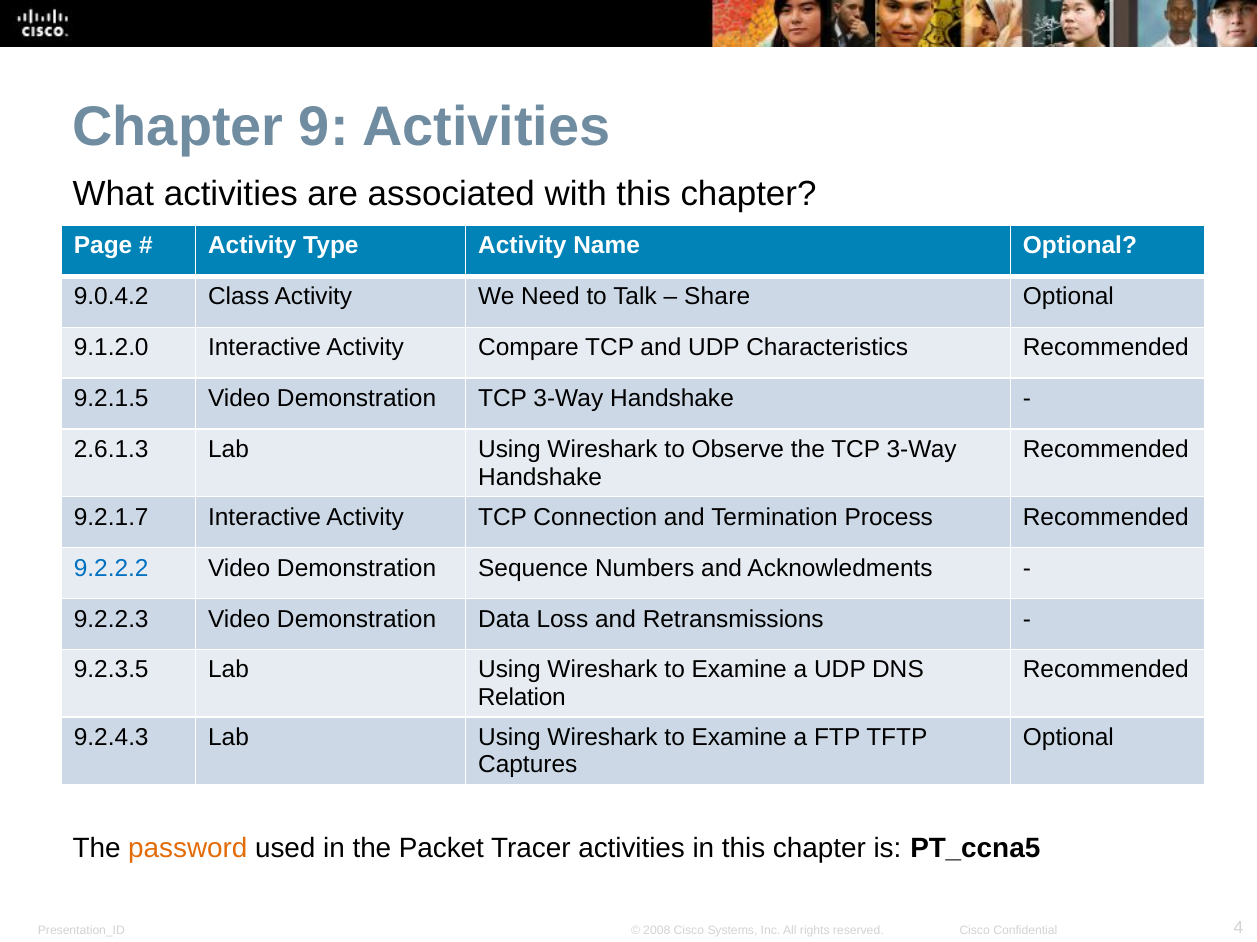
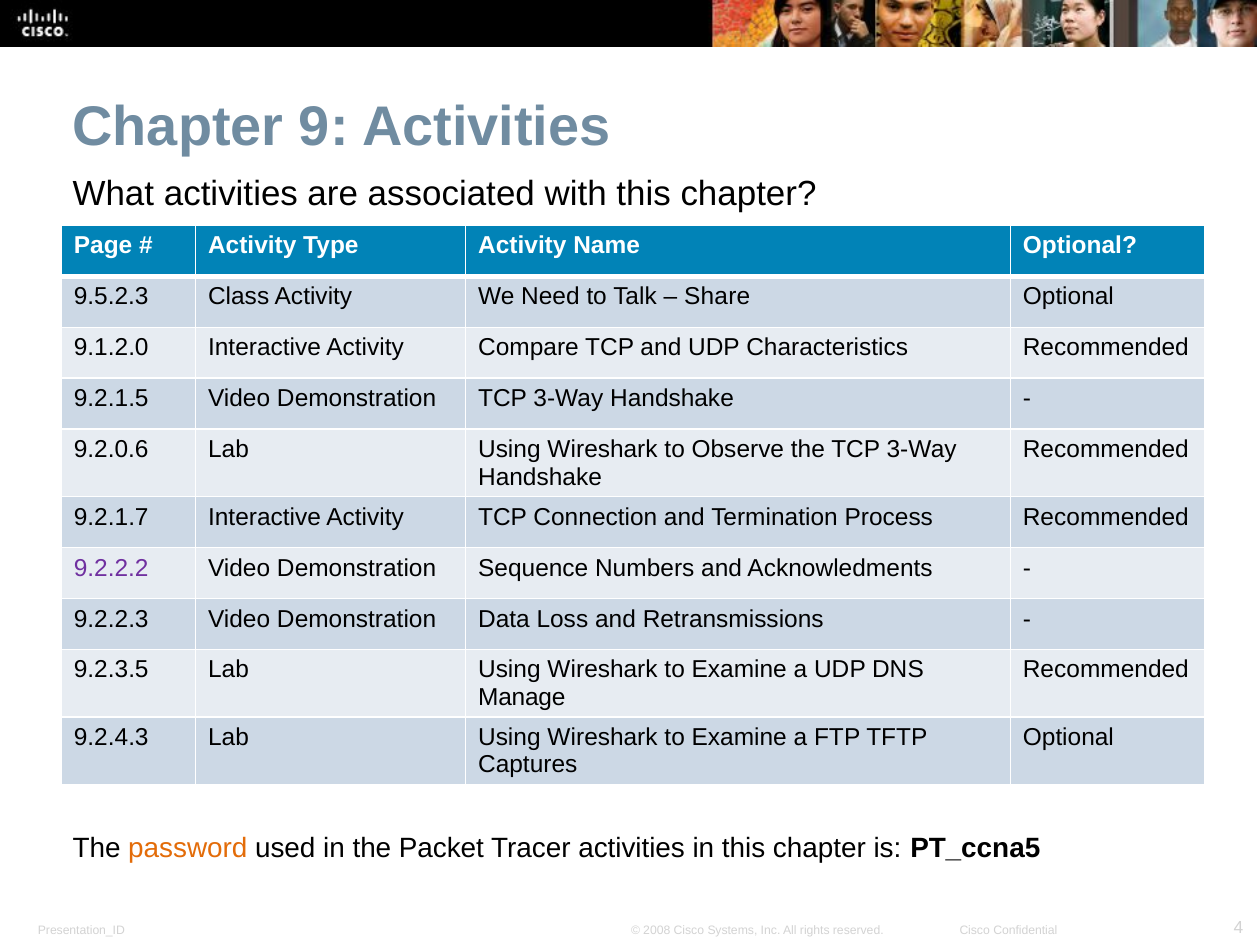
9.0.4.2: 9.0.4.2 -> 9.5.2.3 (111, 297)
2.6.1.3: 2.6.1.3 -> 9.2.0.6 (111, 450)
9.2.2.2 colour: blue -> purple (111, 568)
Relation: Relation -> Manage (522, 698)
